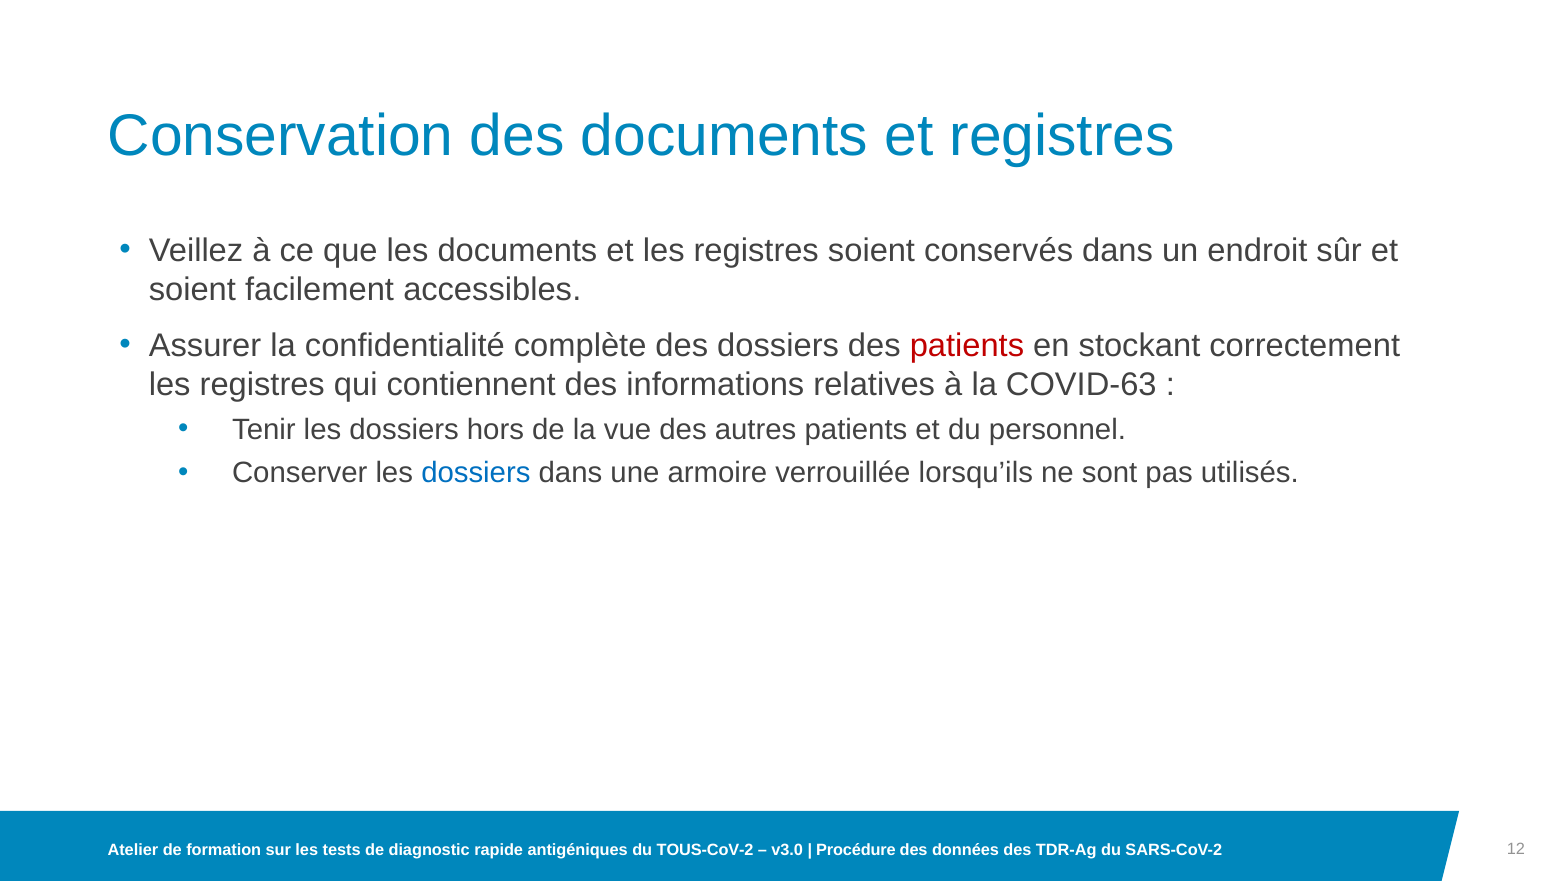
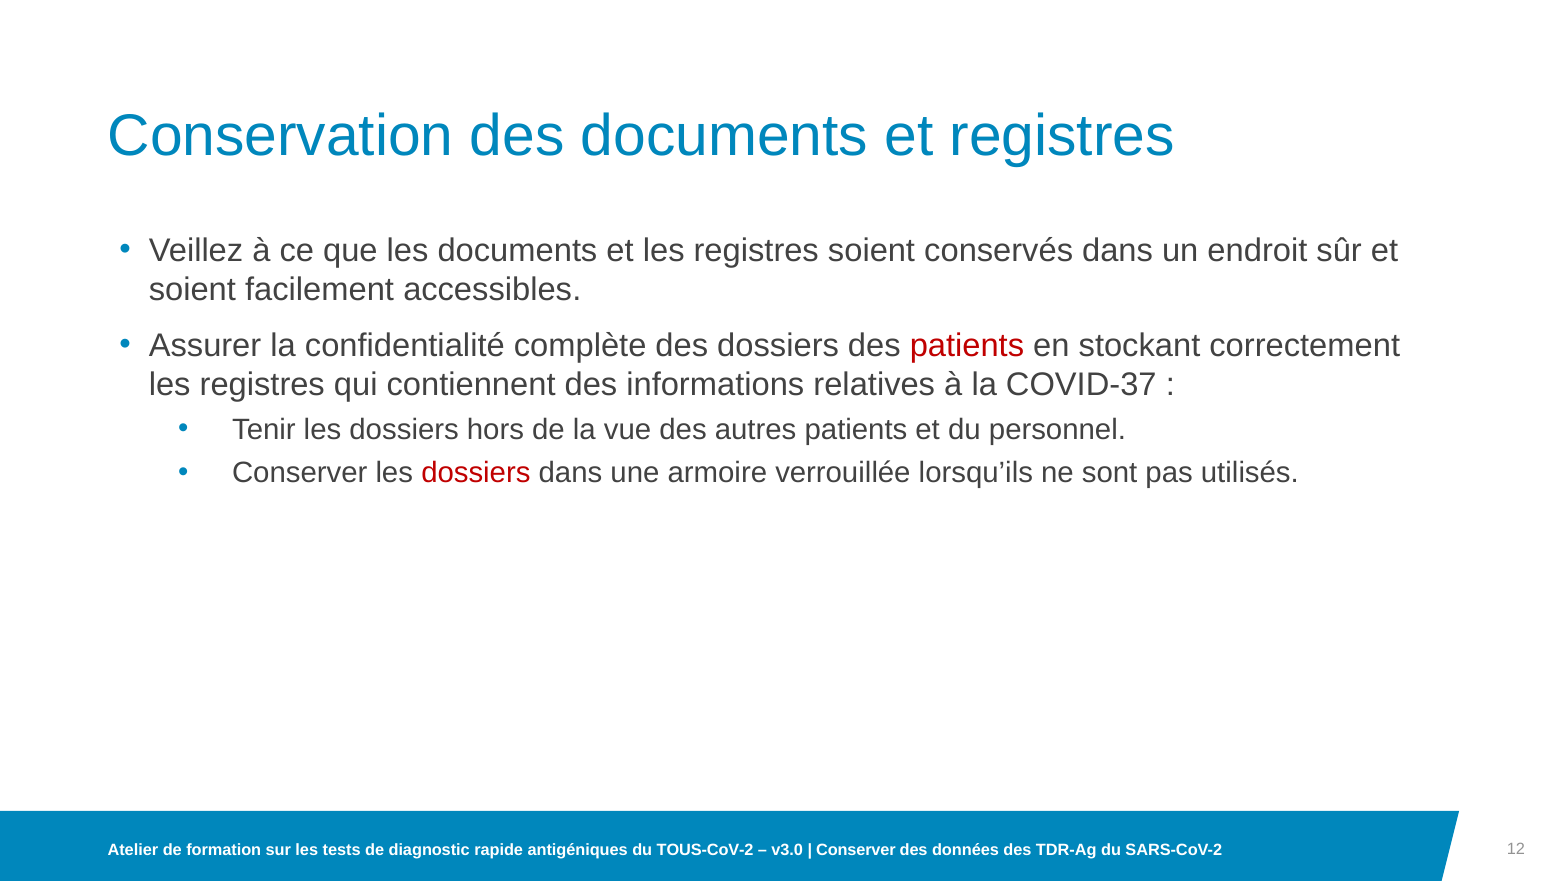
COVID-63: COVID-63 -> COVID-37 (1081, 385)
dossiers colour: blue -> red (476, 473)
Procédure: Procédure -> Conserver (856, 850)
